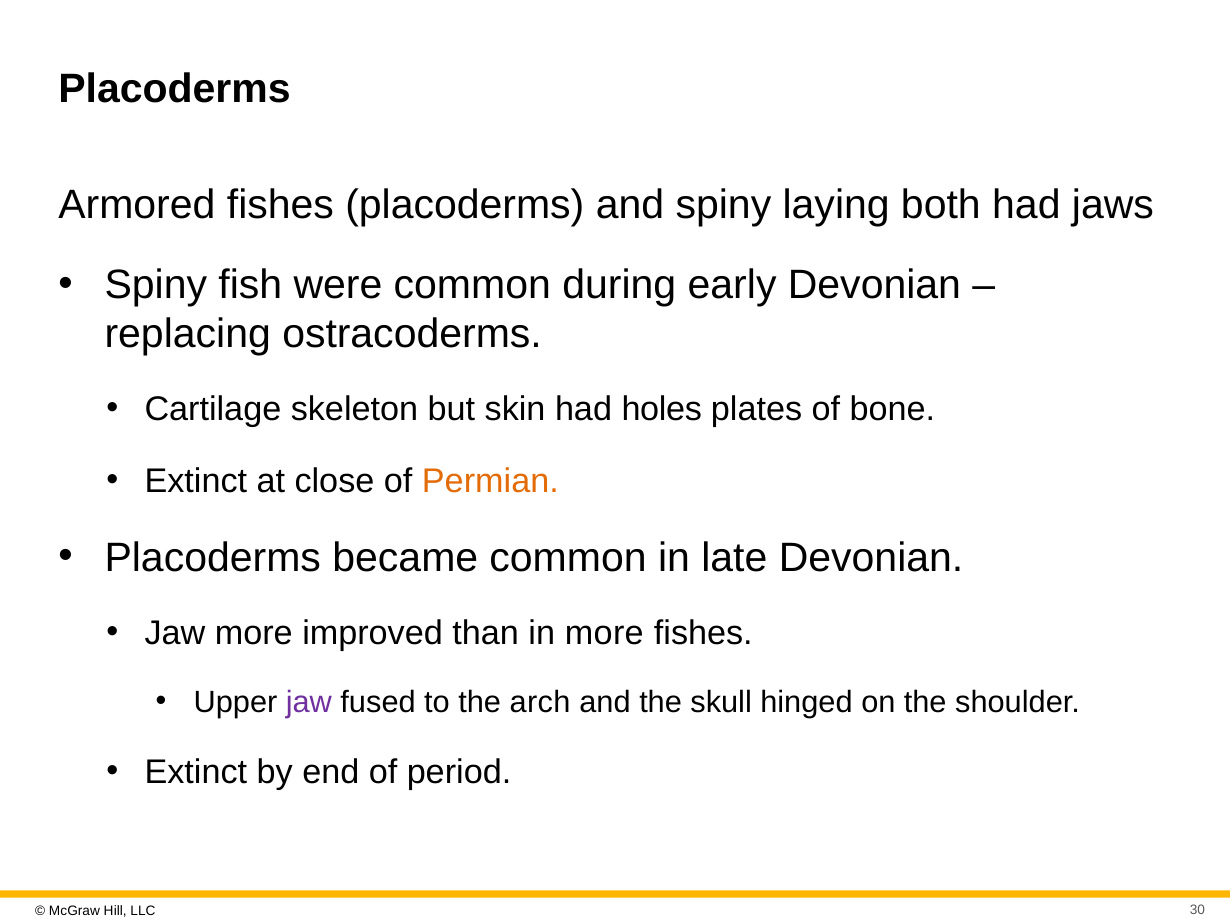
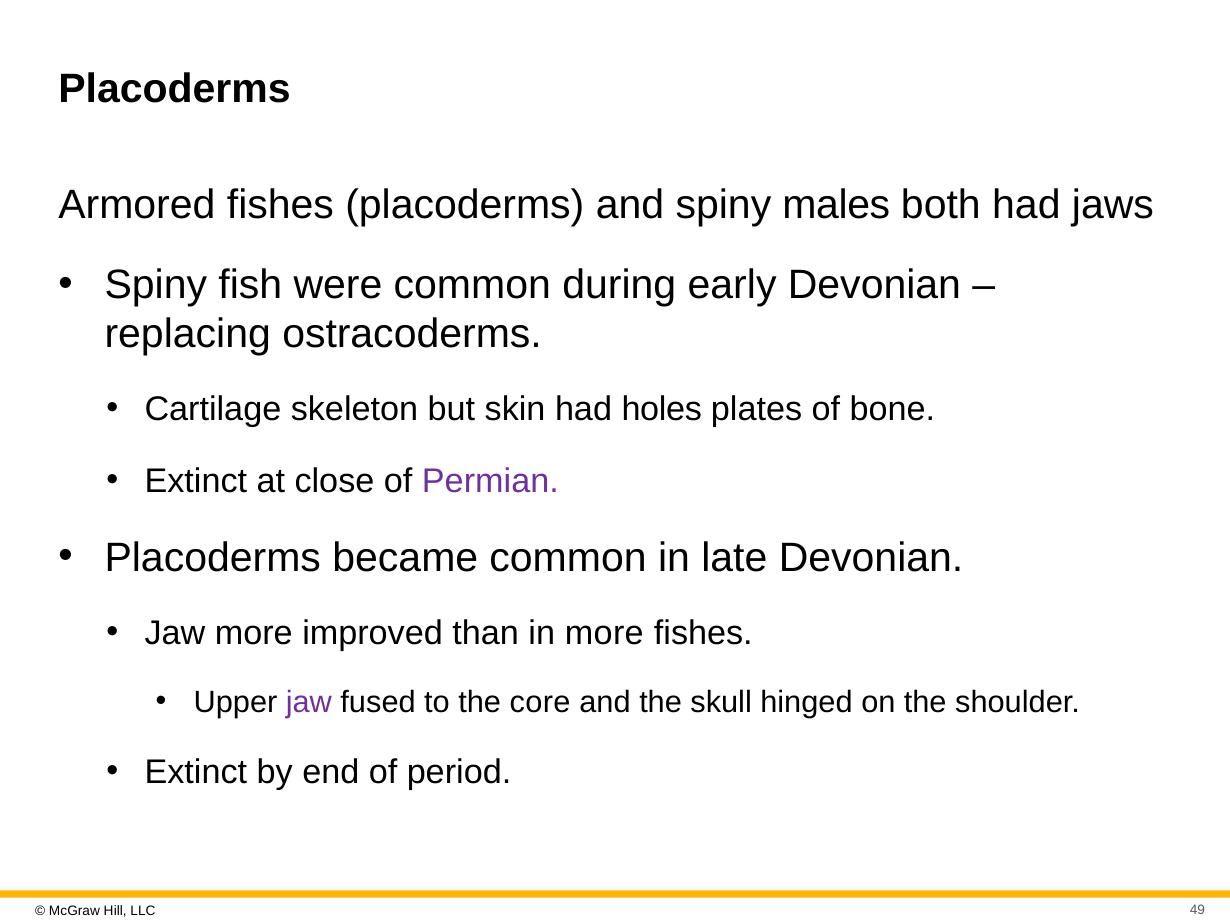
laying: laying -> males (836, 205)
Permian colour: orange -> purple (490, 482)
arch: arch -> core (540, 703)
30: 30 -> 49 (1197, 911)
